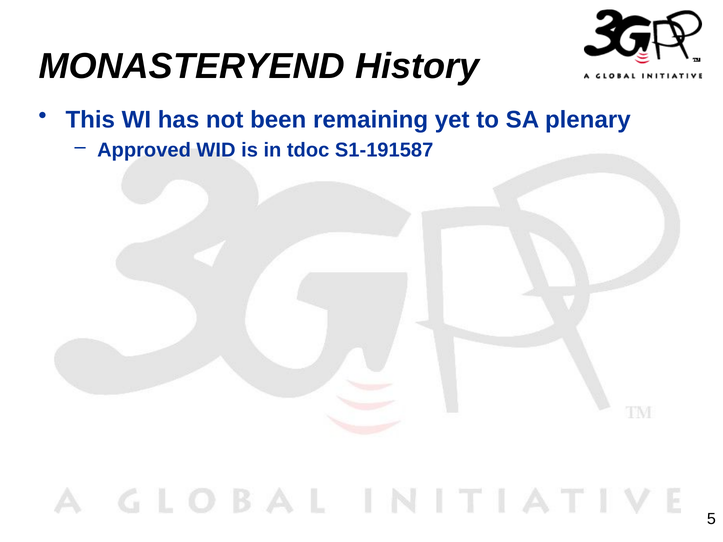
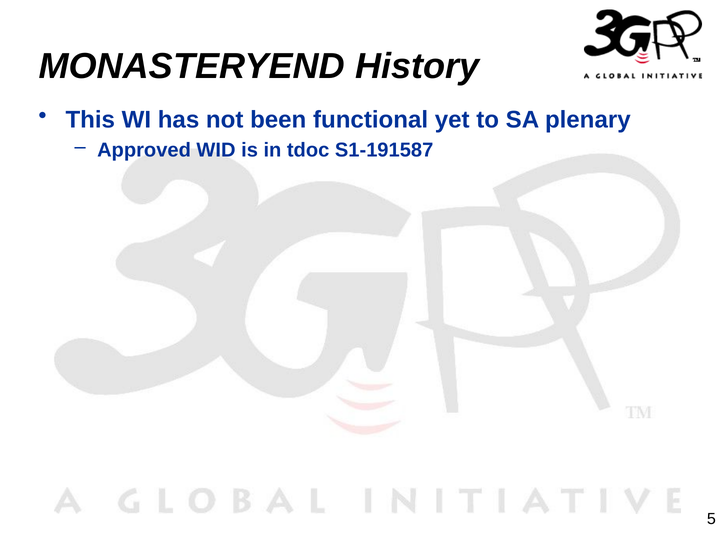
remaining: remaining -> functional (371, 120)
